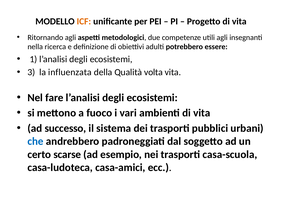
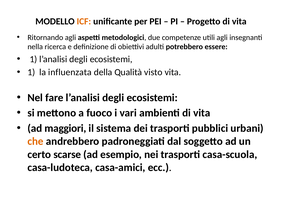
3: 3 -> 1 (31, 72)
volta: volta -> visto (153, 72)
successo: successo -> maggiori (65, 129)
che colour: blue -> orange (35, 142)
